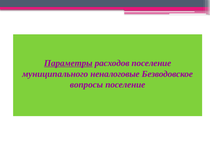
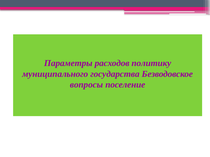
Параметры underline: present -> none (68, 63)
расходов поселение: поселение -> политику (151, 63)
неналоговые: неналоговые -> государства (115, 74)
